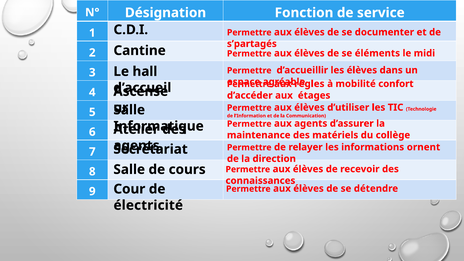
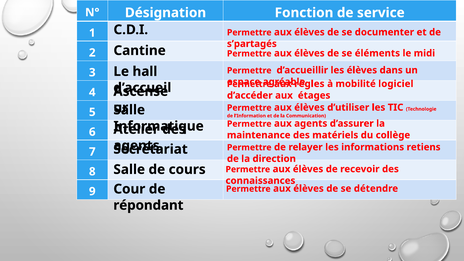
confort: confort -> logiciel (396, 84)
ornent: ornent -> retiens (424, 147)
électricité: électricité -> répondant (148, 205)
